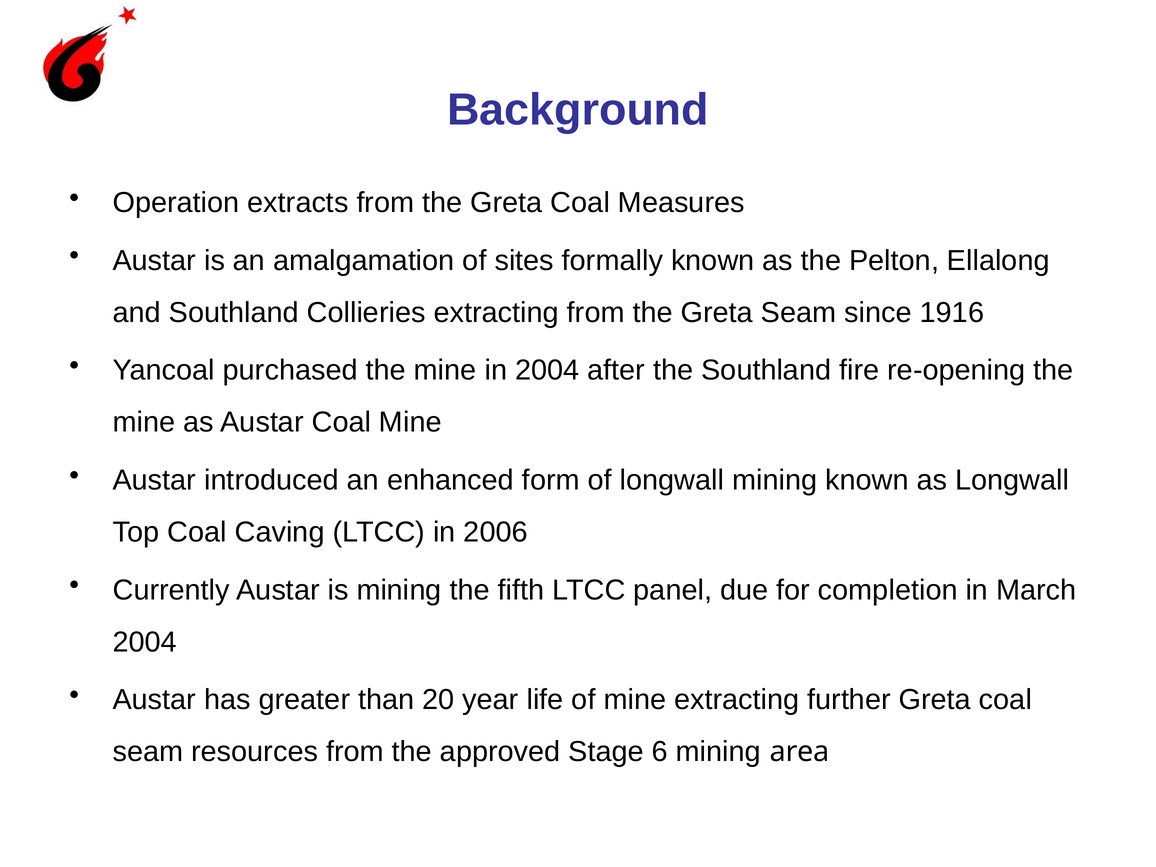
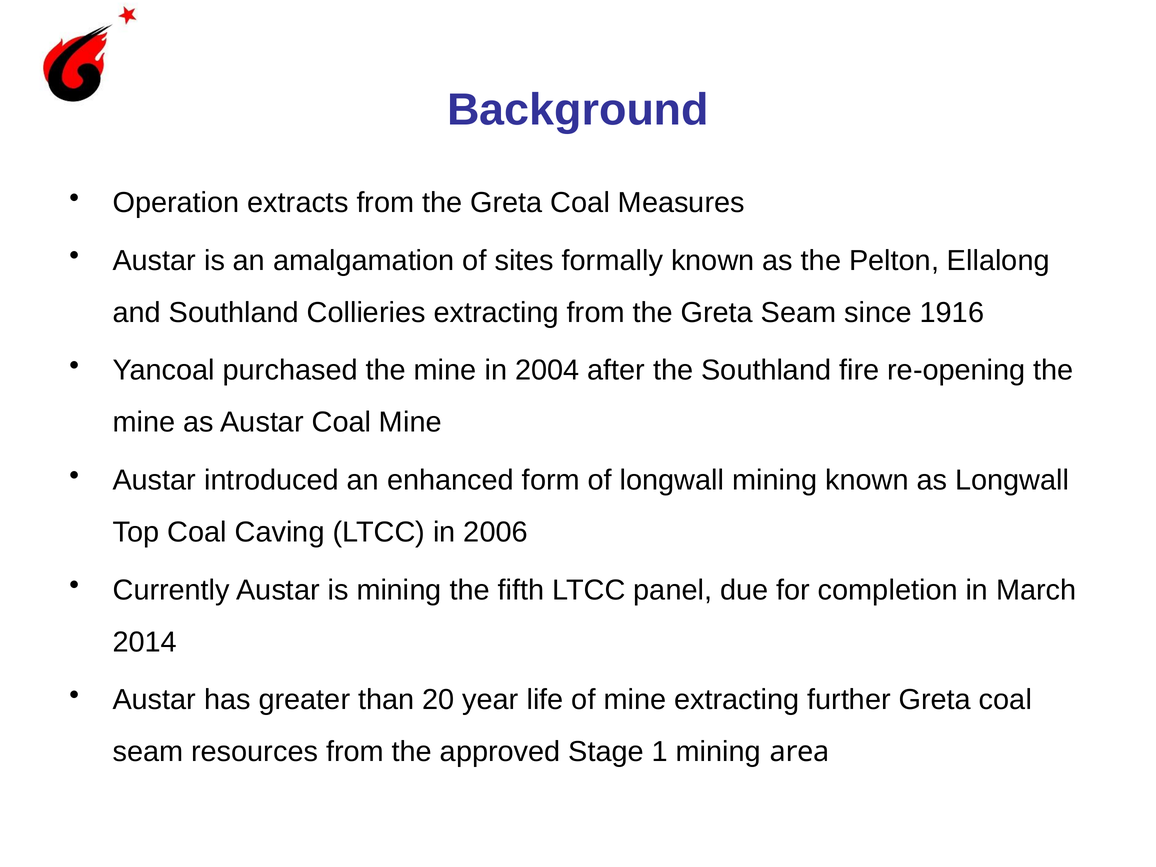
2004: 2004 -> 2014 (145, 642)
6: 6 -> 1 (660, 752)
